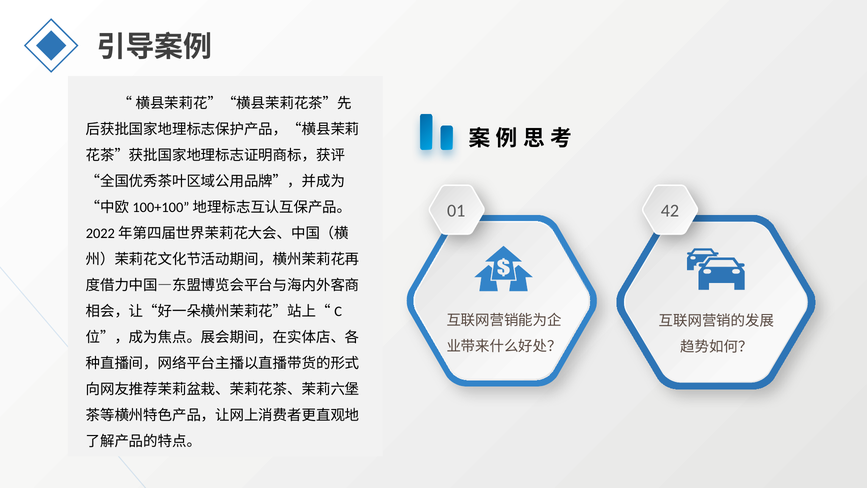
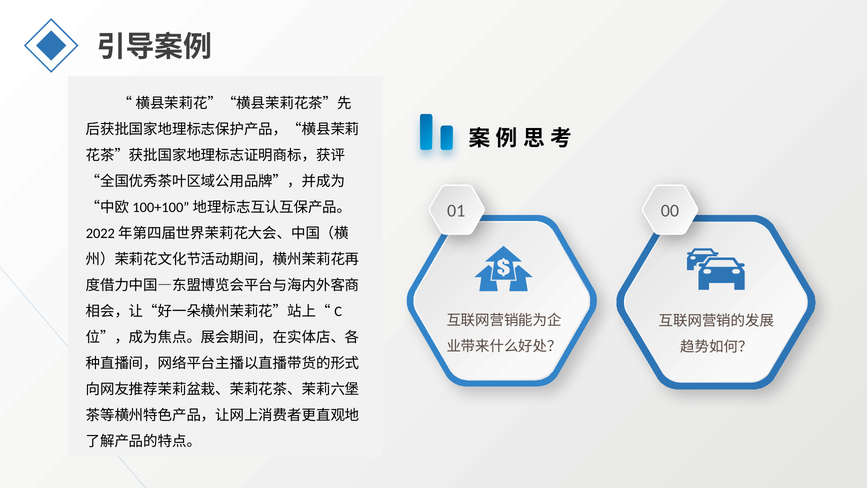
42: 42 -> 00 (670, 211)
